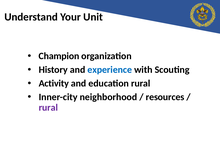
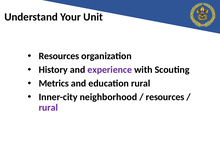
Champion: Champion -> Resources (59, 56)
experience colour: blue -> purple (110, 70)
Activity: Activity -> Metrics (54, 83)
